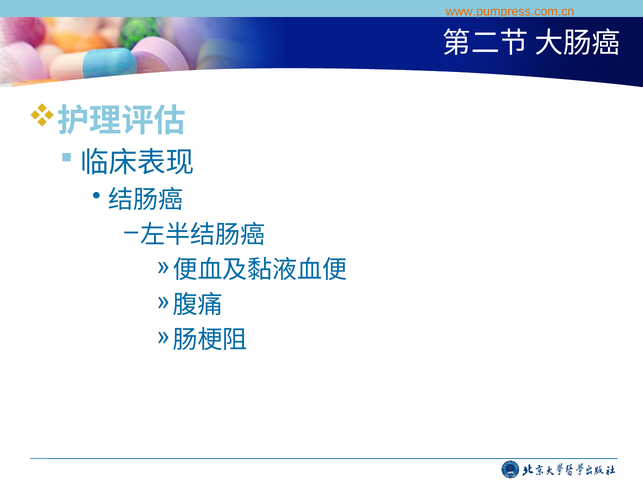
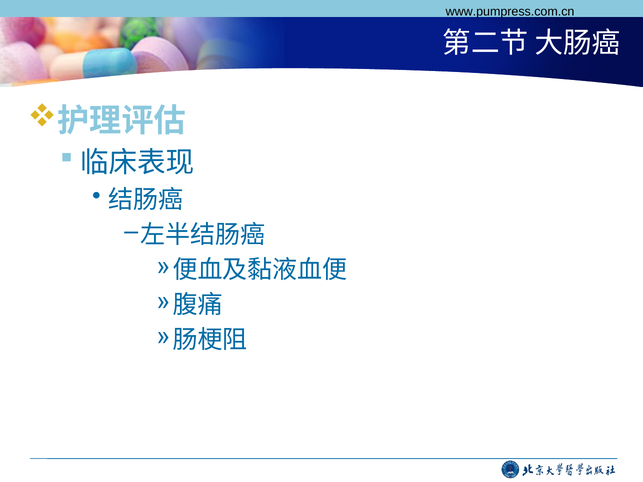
www.pumpress.com.cn colour: orange -> black (510, 12)
